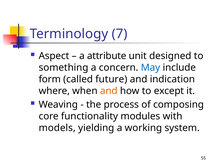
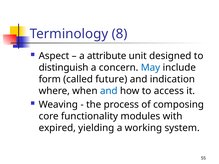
7: 7 -> 8 (120, 34)
something: something -> distinguish (64, 68)
and colour: orange -> blue (109, 91)
except: except -> access (169, 91)
models: models -> expired (57, 128)
